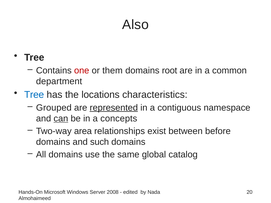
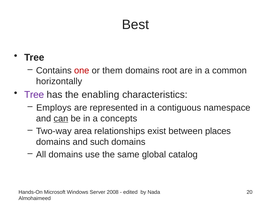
Also: Also -> Best (135, 25)
department: department -> horizontally (59, 81)
Tree colour: blue -> purple (34, 95)
locations: locations -> enabling (100, 95)
Grouped: Grouped -> Employs (54, 108)
represented underline: present -> none (114, 108)
before: before -> places (218, 131)
